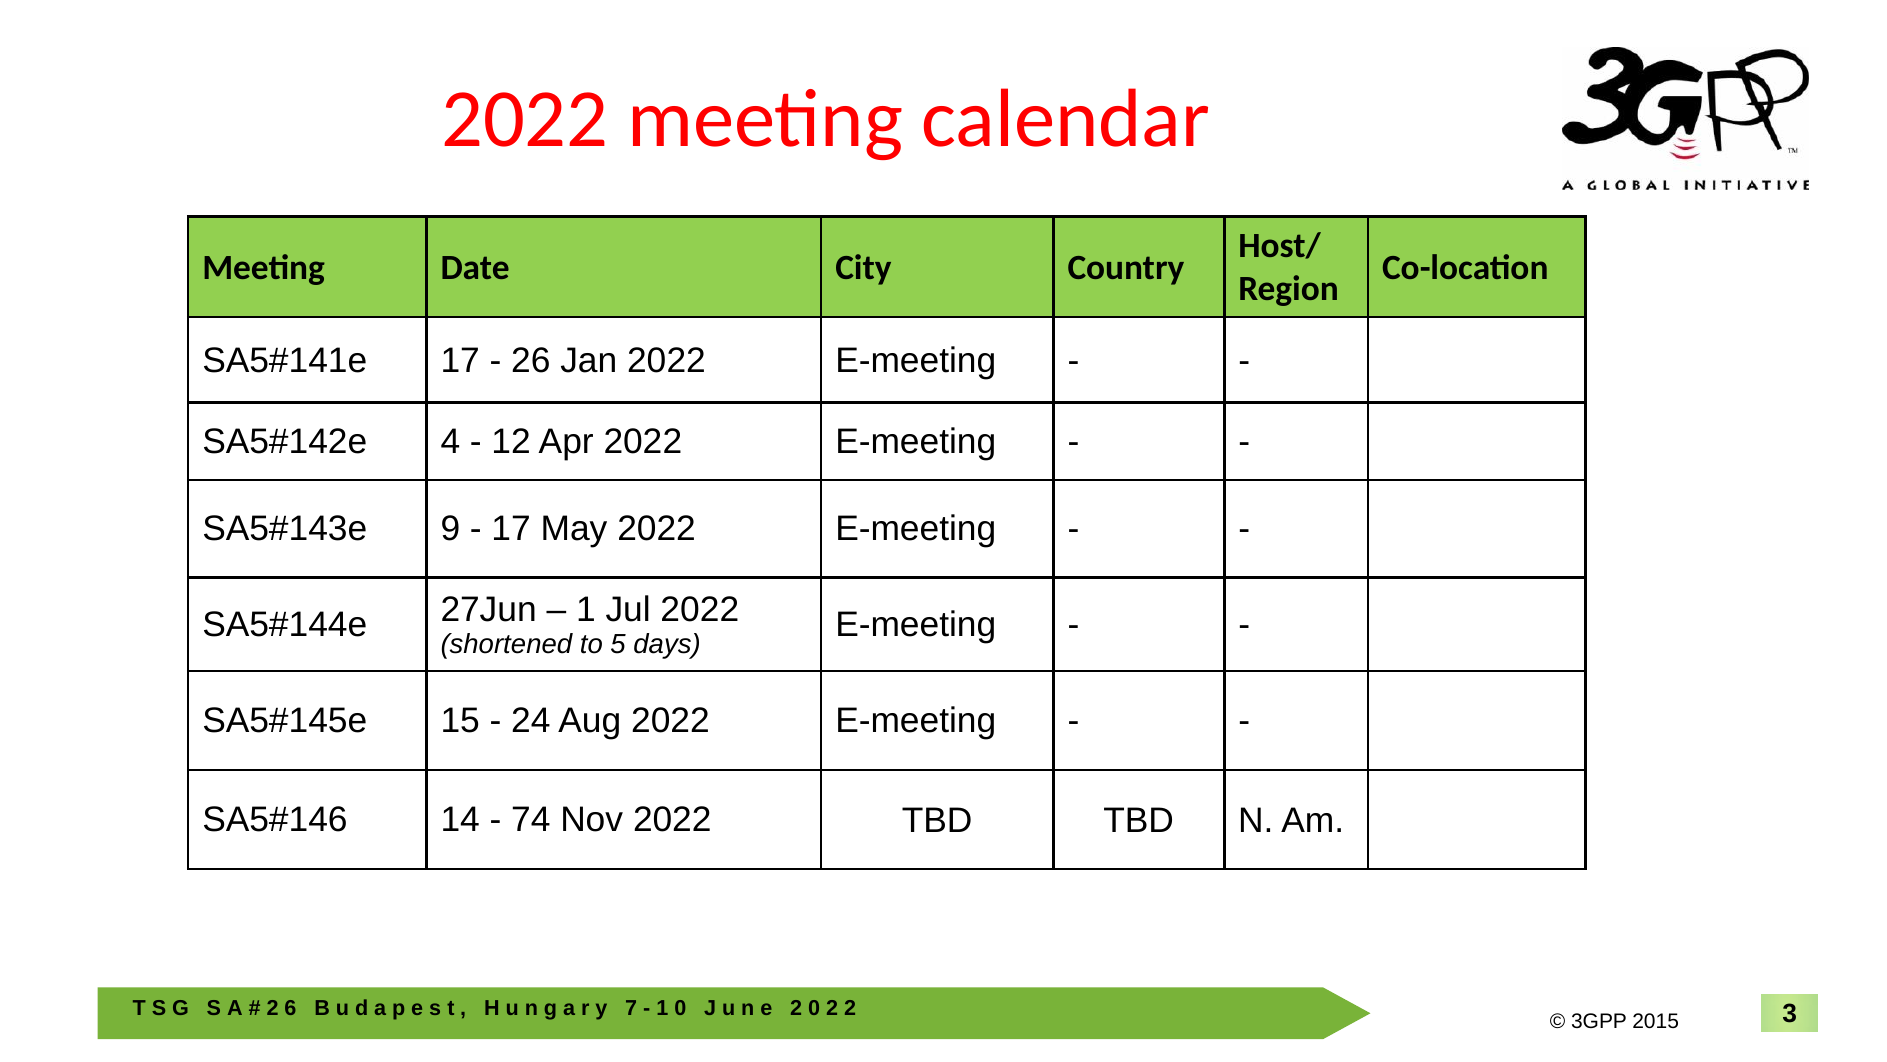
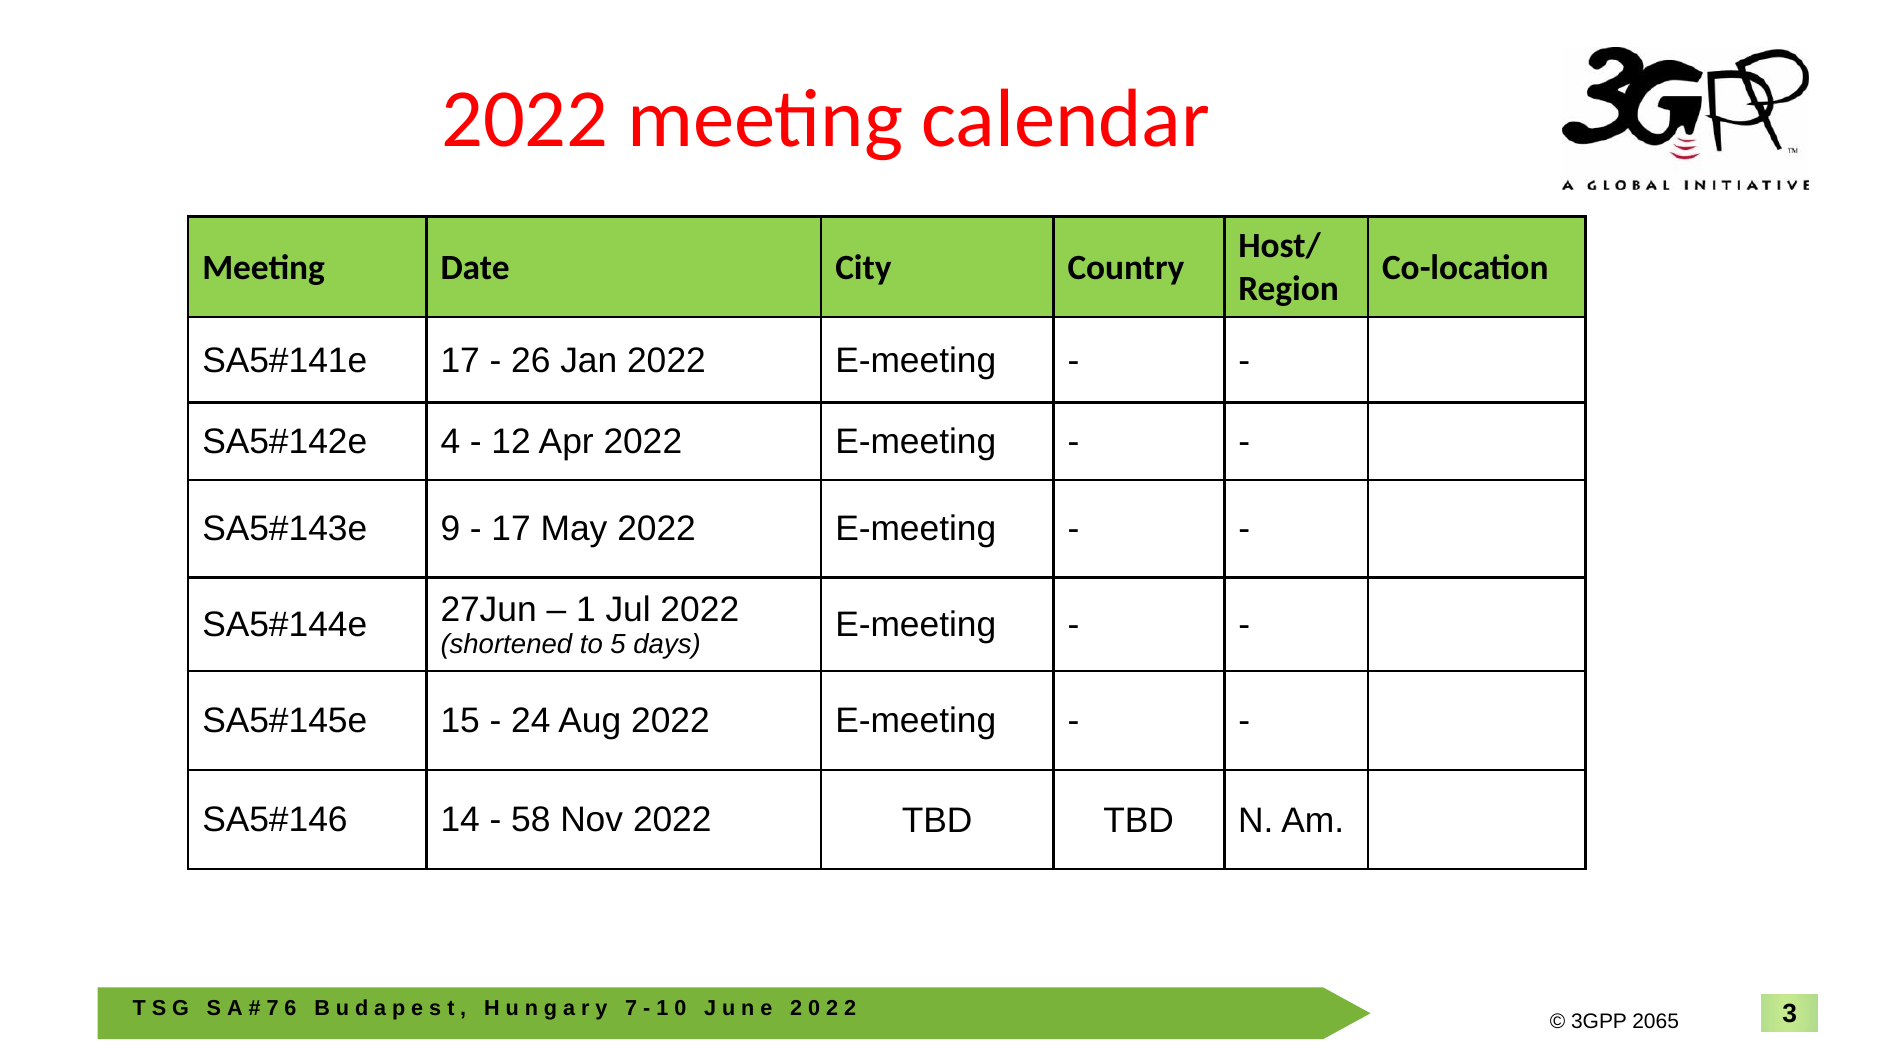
74: 74 -> 58 (531, 820)
2: 2 -> 7 (273, 1008)
2015: 2015 -> 2065 (1656, 1021)
